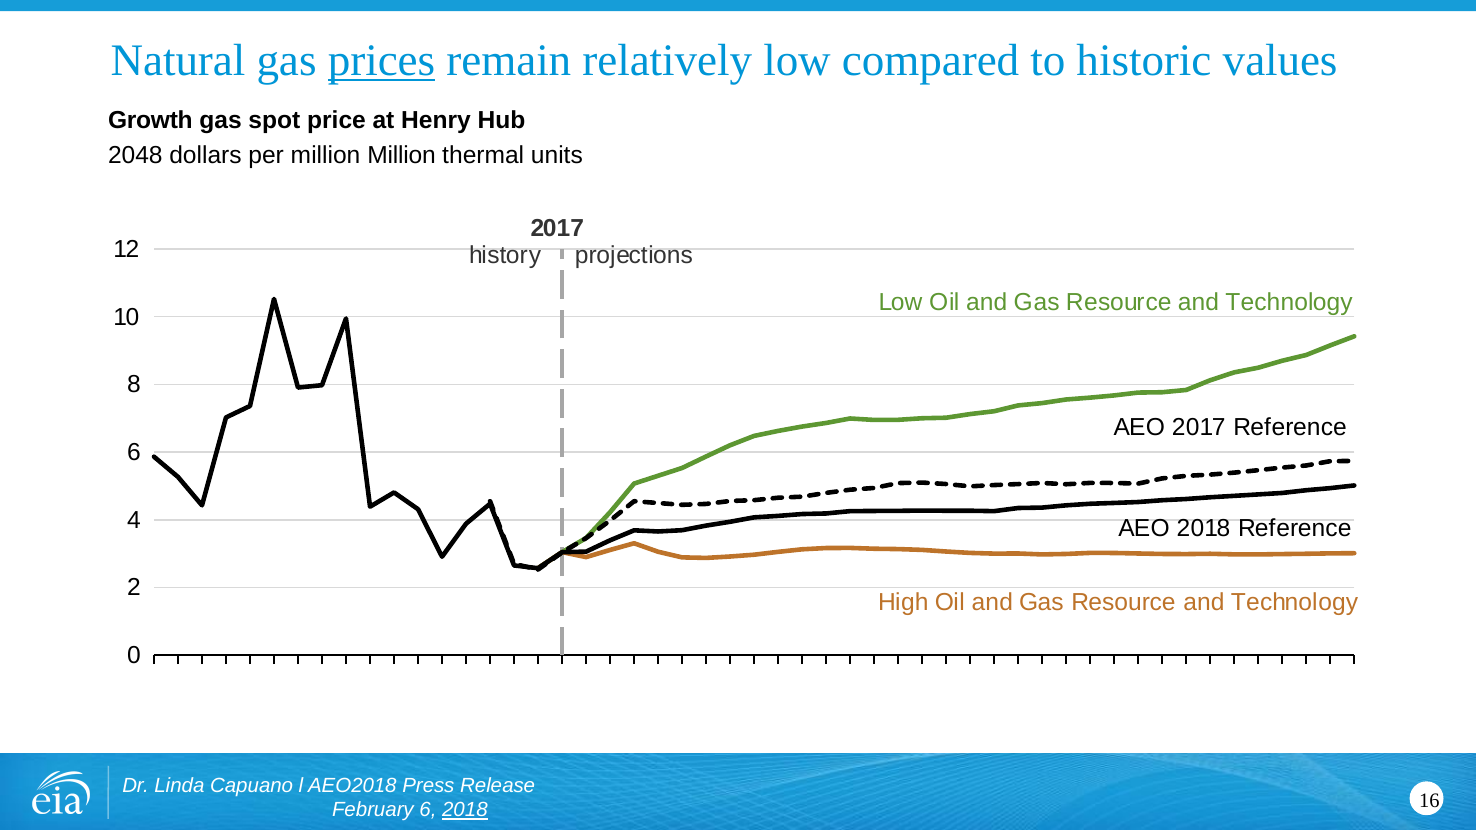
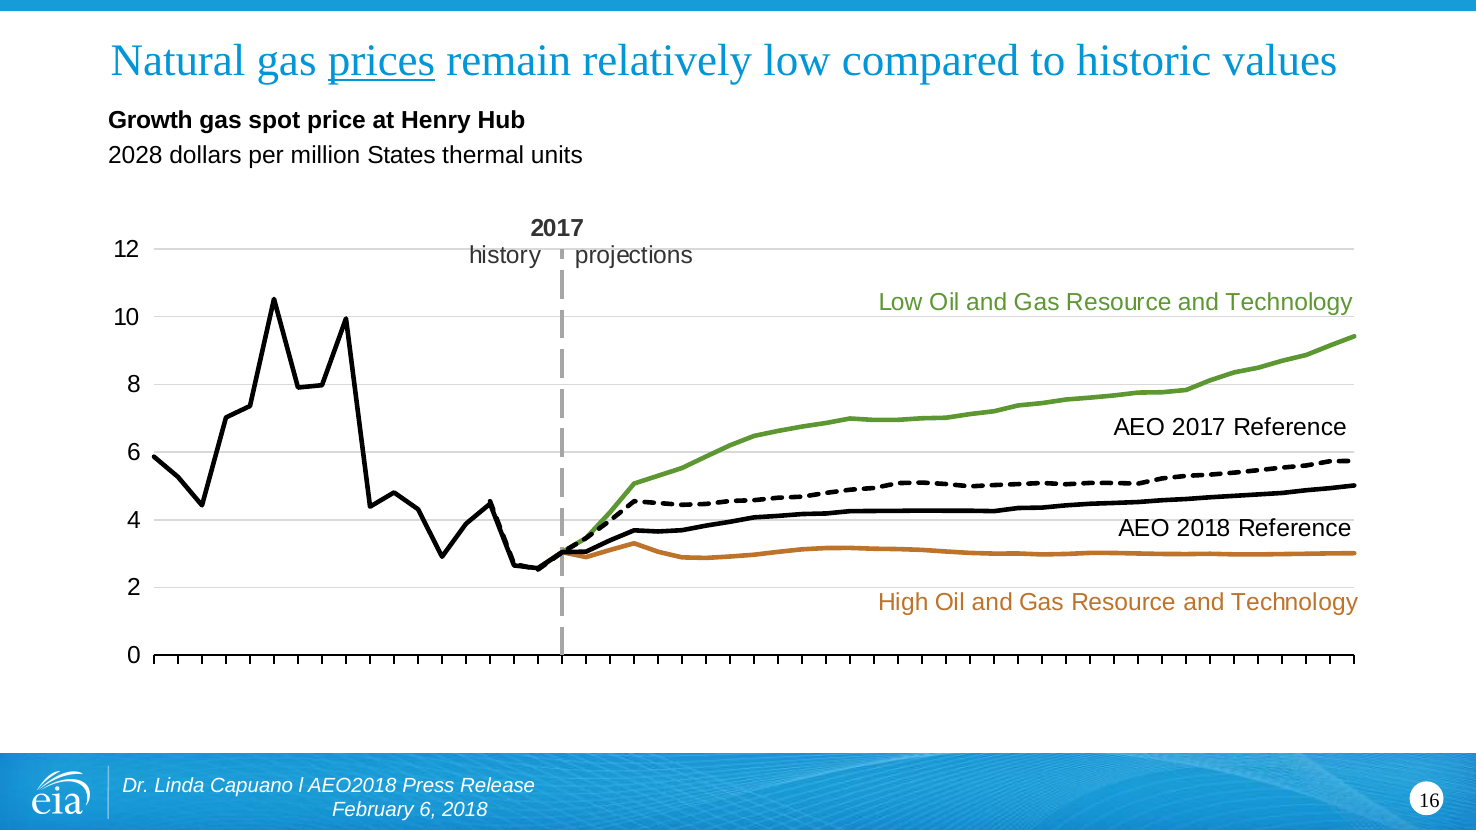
2048: 2048 -> 2028 (135, 155)
million Million: Million -> States (402, 155)
2018 underline: present -> none (465, 810)
